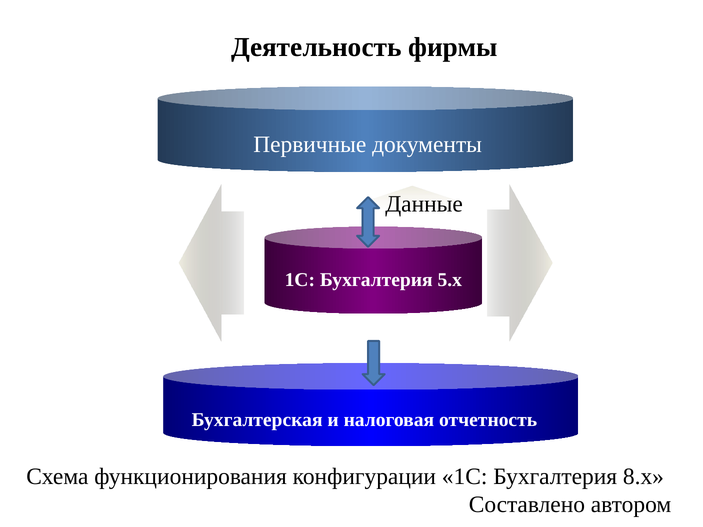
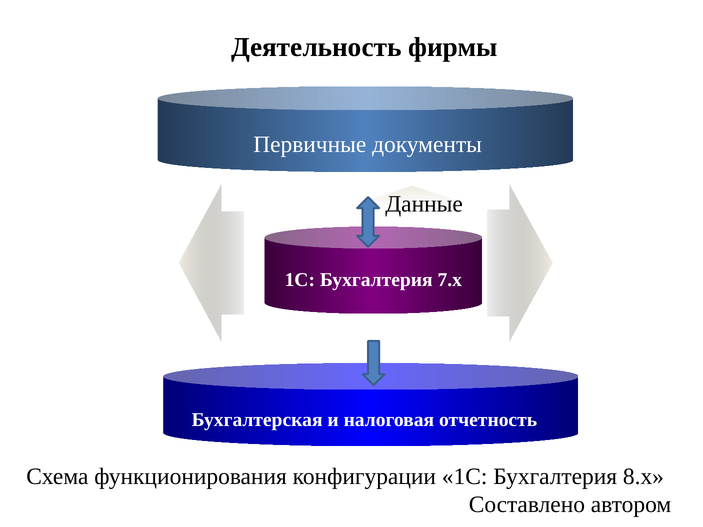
5.х: 5.х -> 7.х (450, 280)
